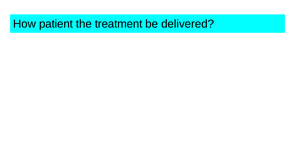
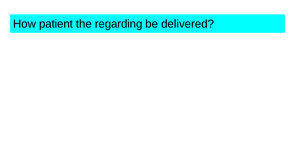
treatment: treatment -> regarding (119, 24)
